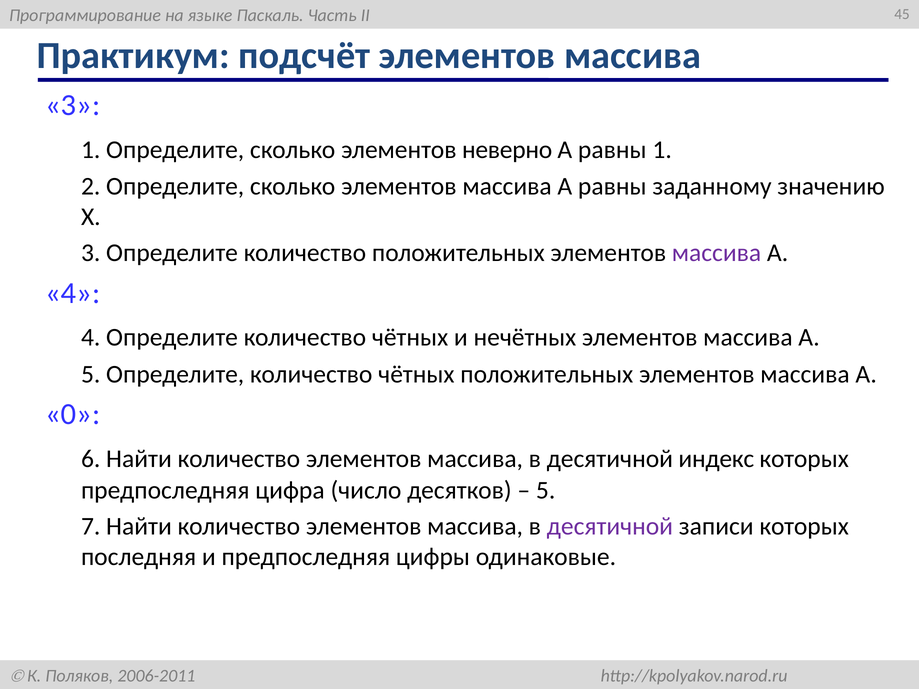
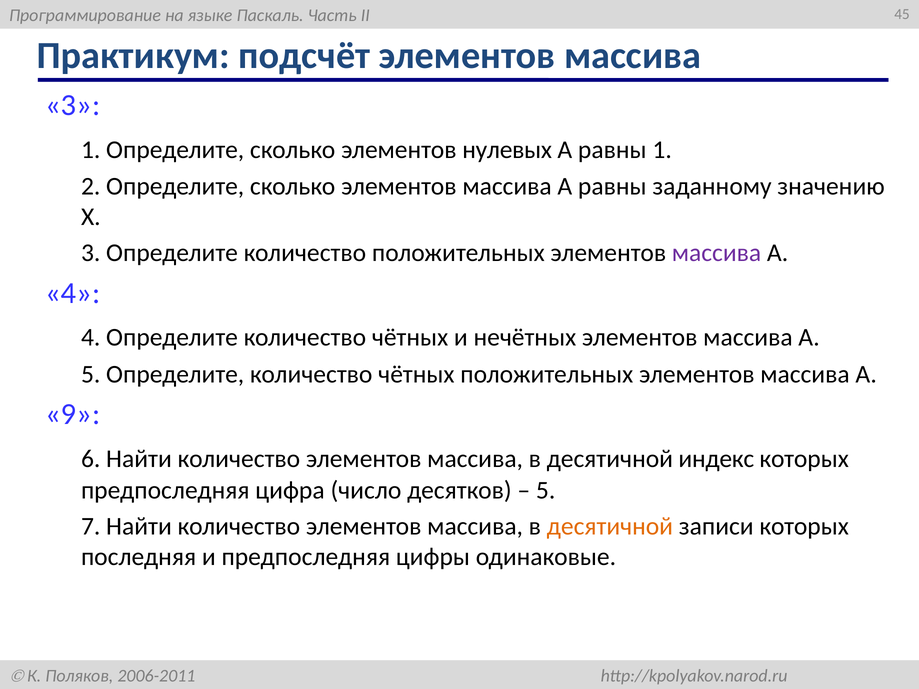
неверно: неверно -> нулевых (507, 150)
0: 0 -> 9 (73, 415)
десятичной colour: purple -> orange (610, 526)
